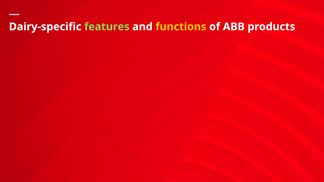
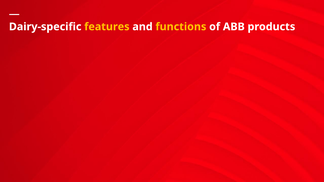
features colour: light green -> yellow (107, 27)
